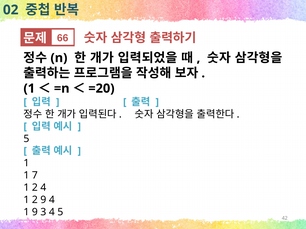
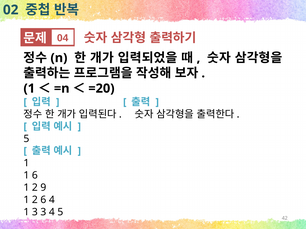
66: 66 -> 04 (63, 38)
1 7: 7 -> 6 (35, 176)
2 4: 4 -> 9 (43, 188)
2 9: 9 -> 6 (43, 200)
1 9: 9 -> 3 (35, 212)
